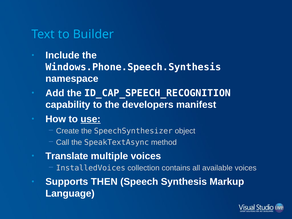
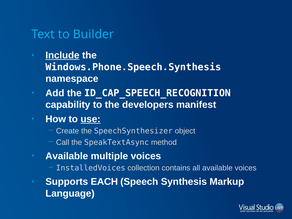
Include underline: none -> present (62, 55)
Translate: Translate -> Available (67, 156)
THEN: THEN -> EACH (104, 182)
